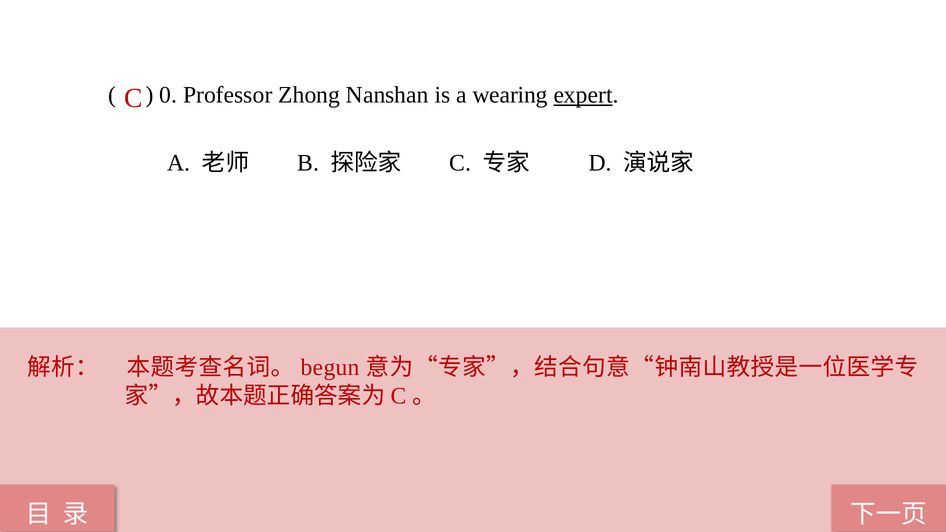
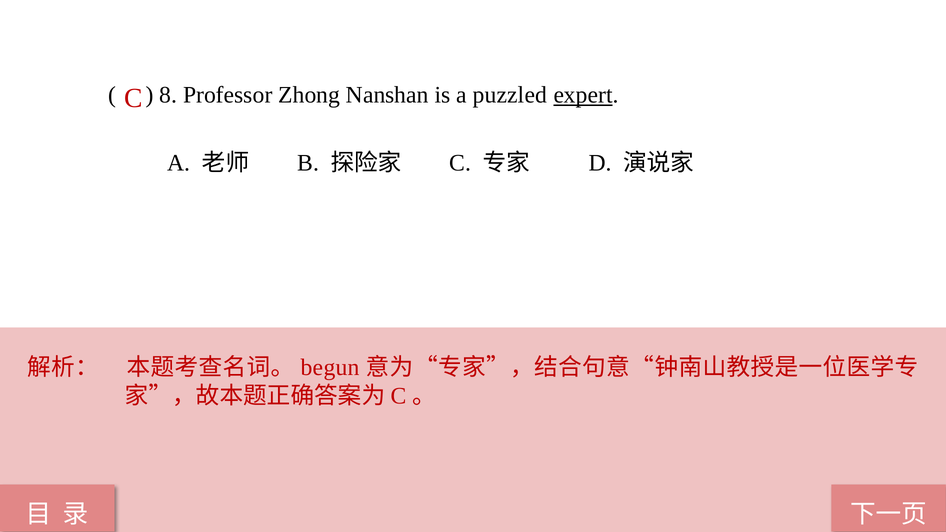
0: 0 -> 8 (168, 95)
wearing: wearing -> puzzled (510, 95)
